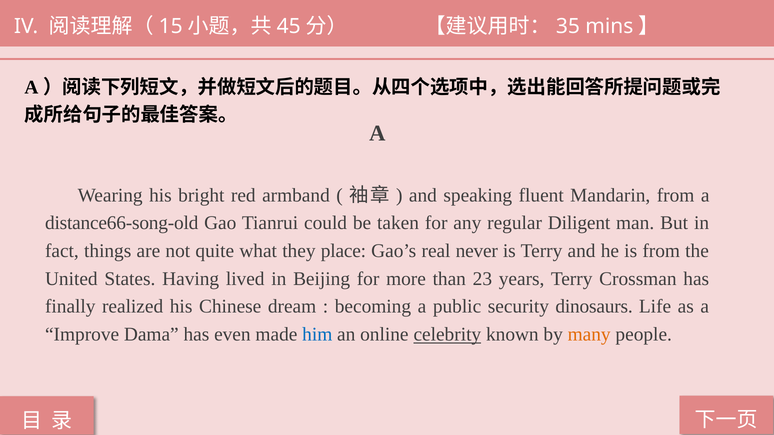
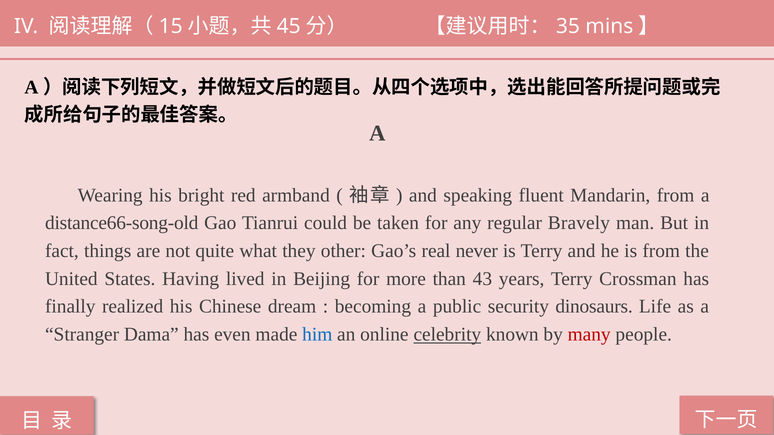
Diligent: Diligent -> Bravely (579, 223)
place: place -> other (343, 251)
23: 23 -> 43 (482, 279)
Improve: Improve -> Stranger (82, 335)
many colour: orange -> red (589, 335)
